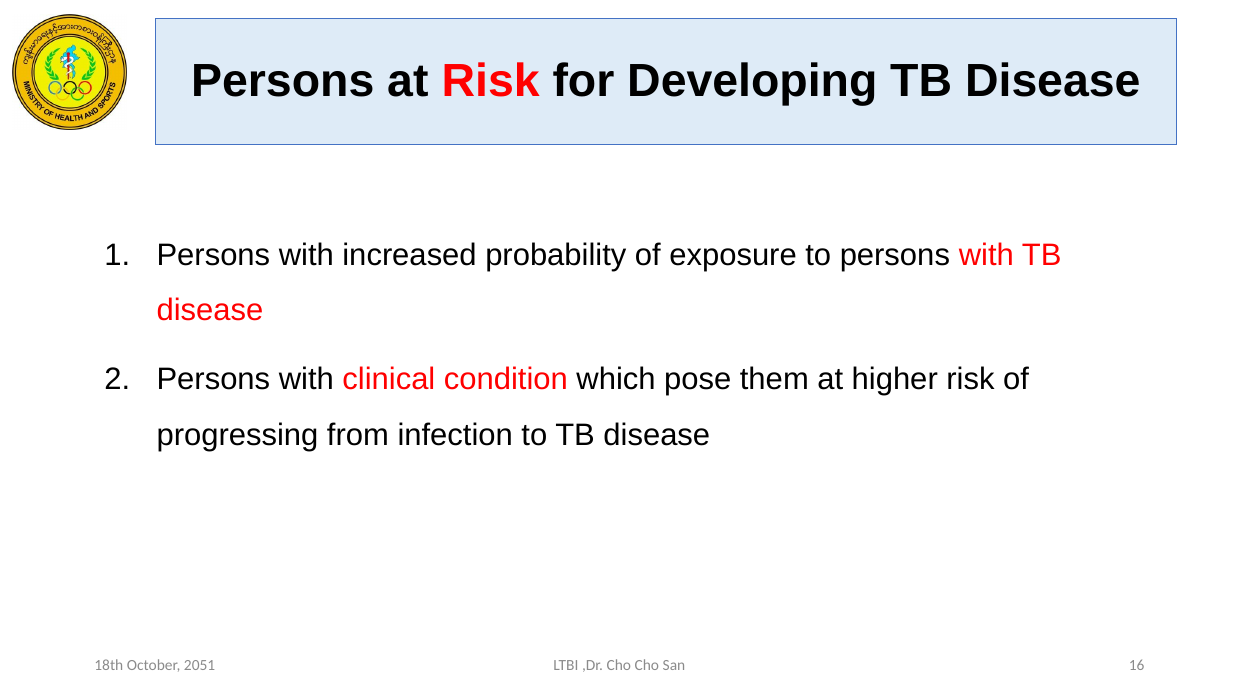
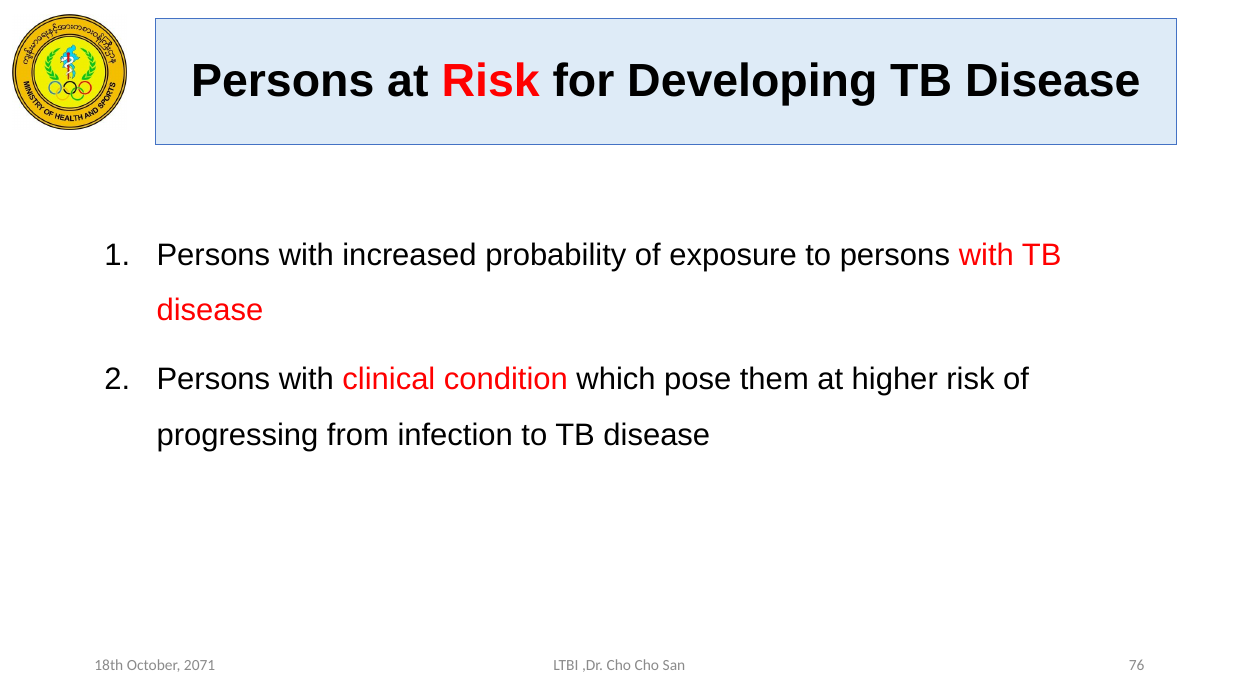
16: 16 -> 76 (1137, 665)
2051: 2051 -> 2071 (200, 666)
